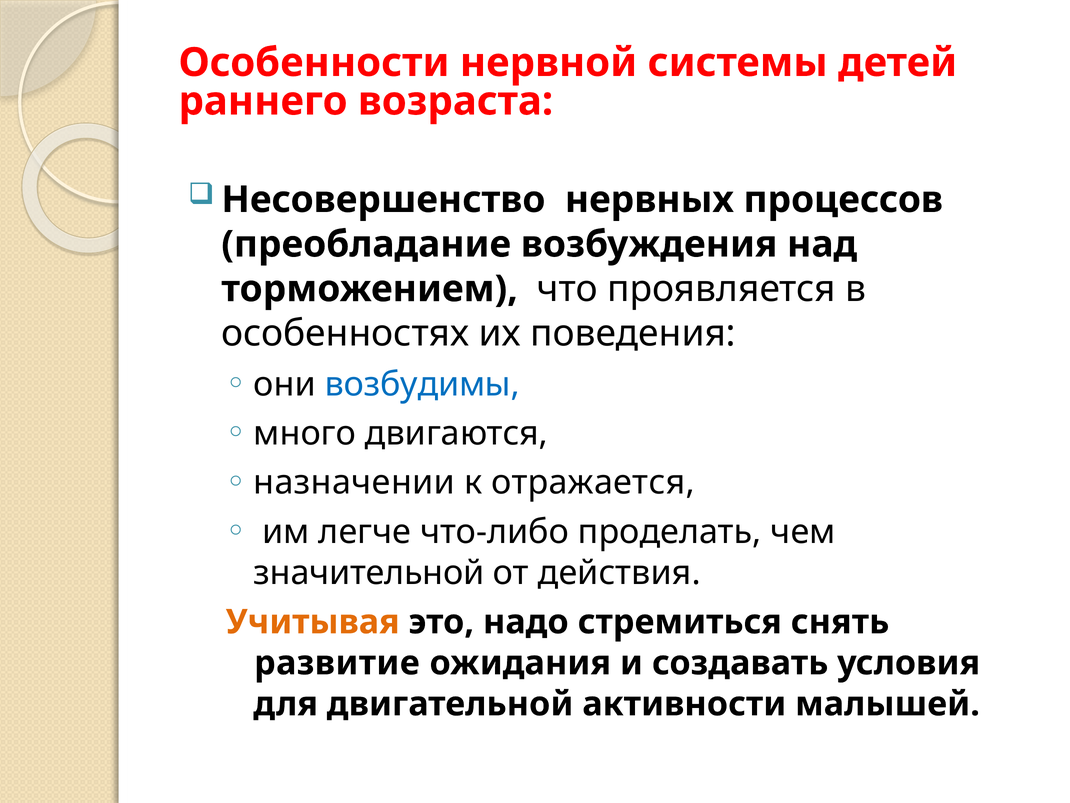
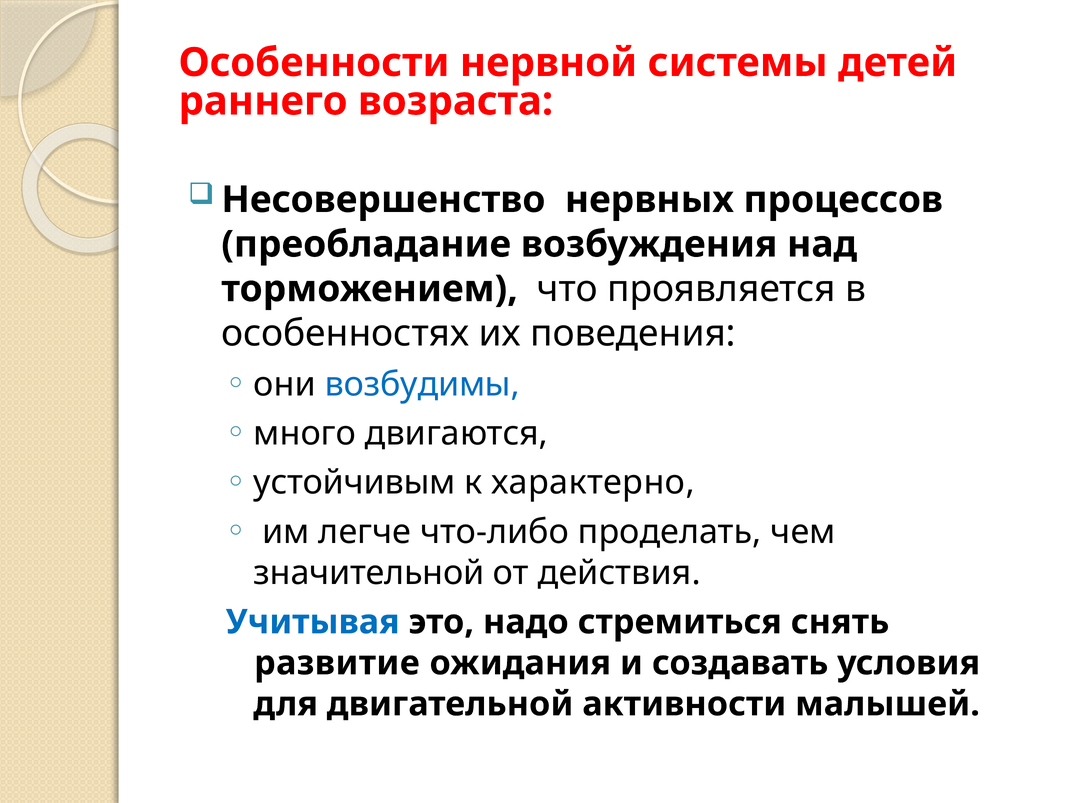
назначении: назначении -> устойчивым (354, 482)
отражается: отражается -> характерно (593, 482)
Учитывая colour: orange -> blue (313, 622)
